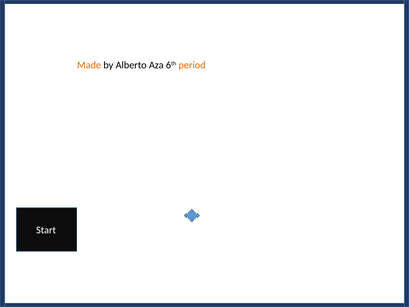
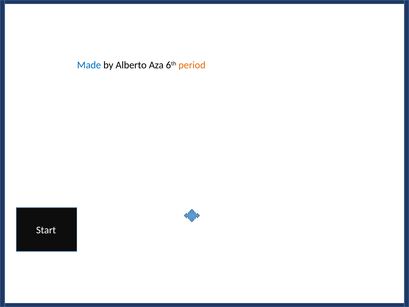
Made colour: orange -> blue (89, 65)
